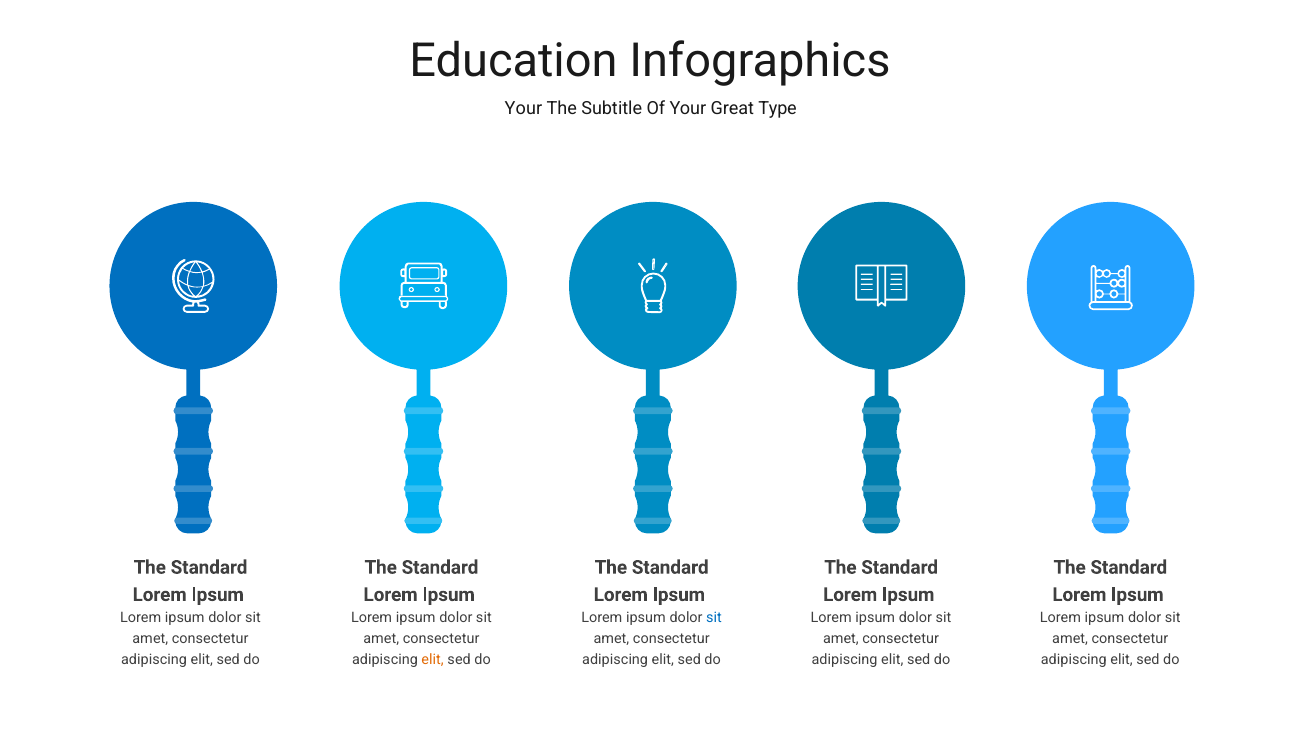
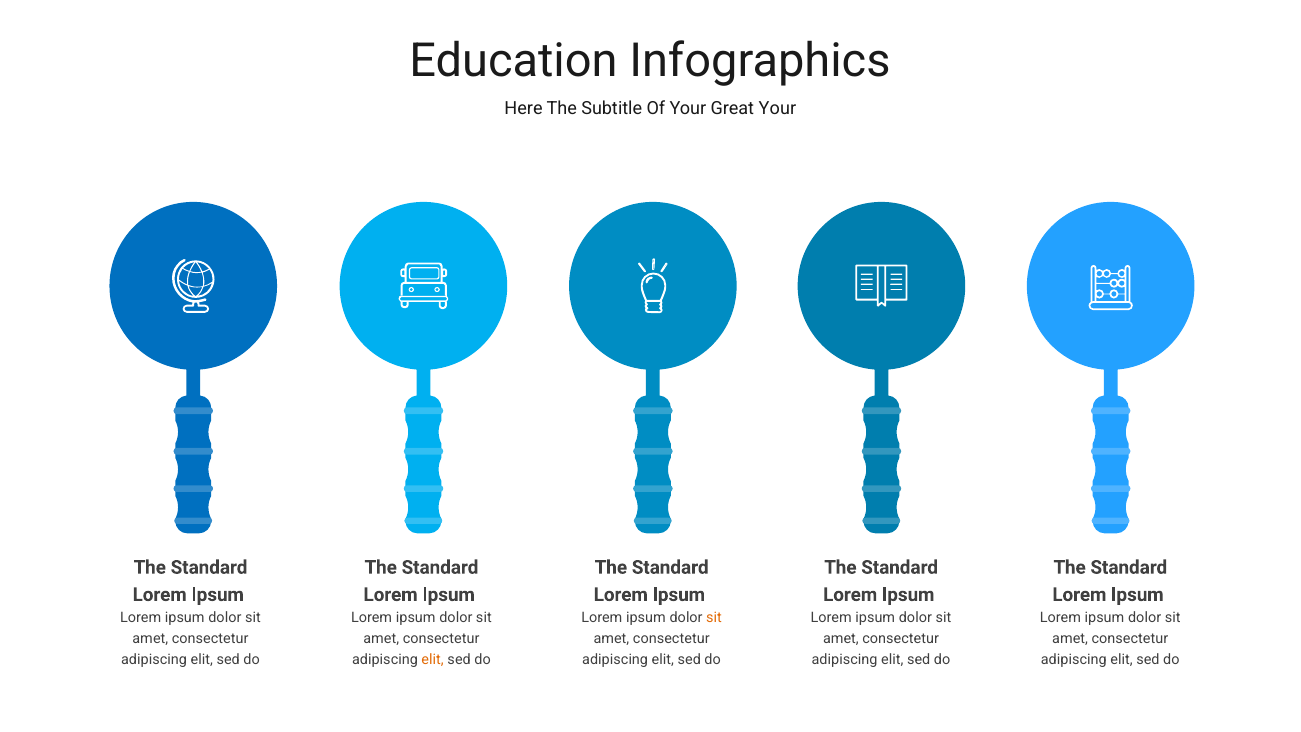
Your: Your -> Here (524, 108)
Great Type: Type -> Your (777, 108)
sit colour: blue -> orange (714, 618)
